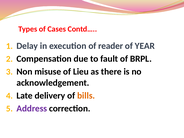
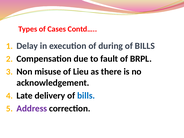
reader: reader -> during (111, 46)
YEAR: YEAR -> BILLS (145, 46)
bills colour: orange -> blue (86, 96)
